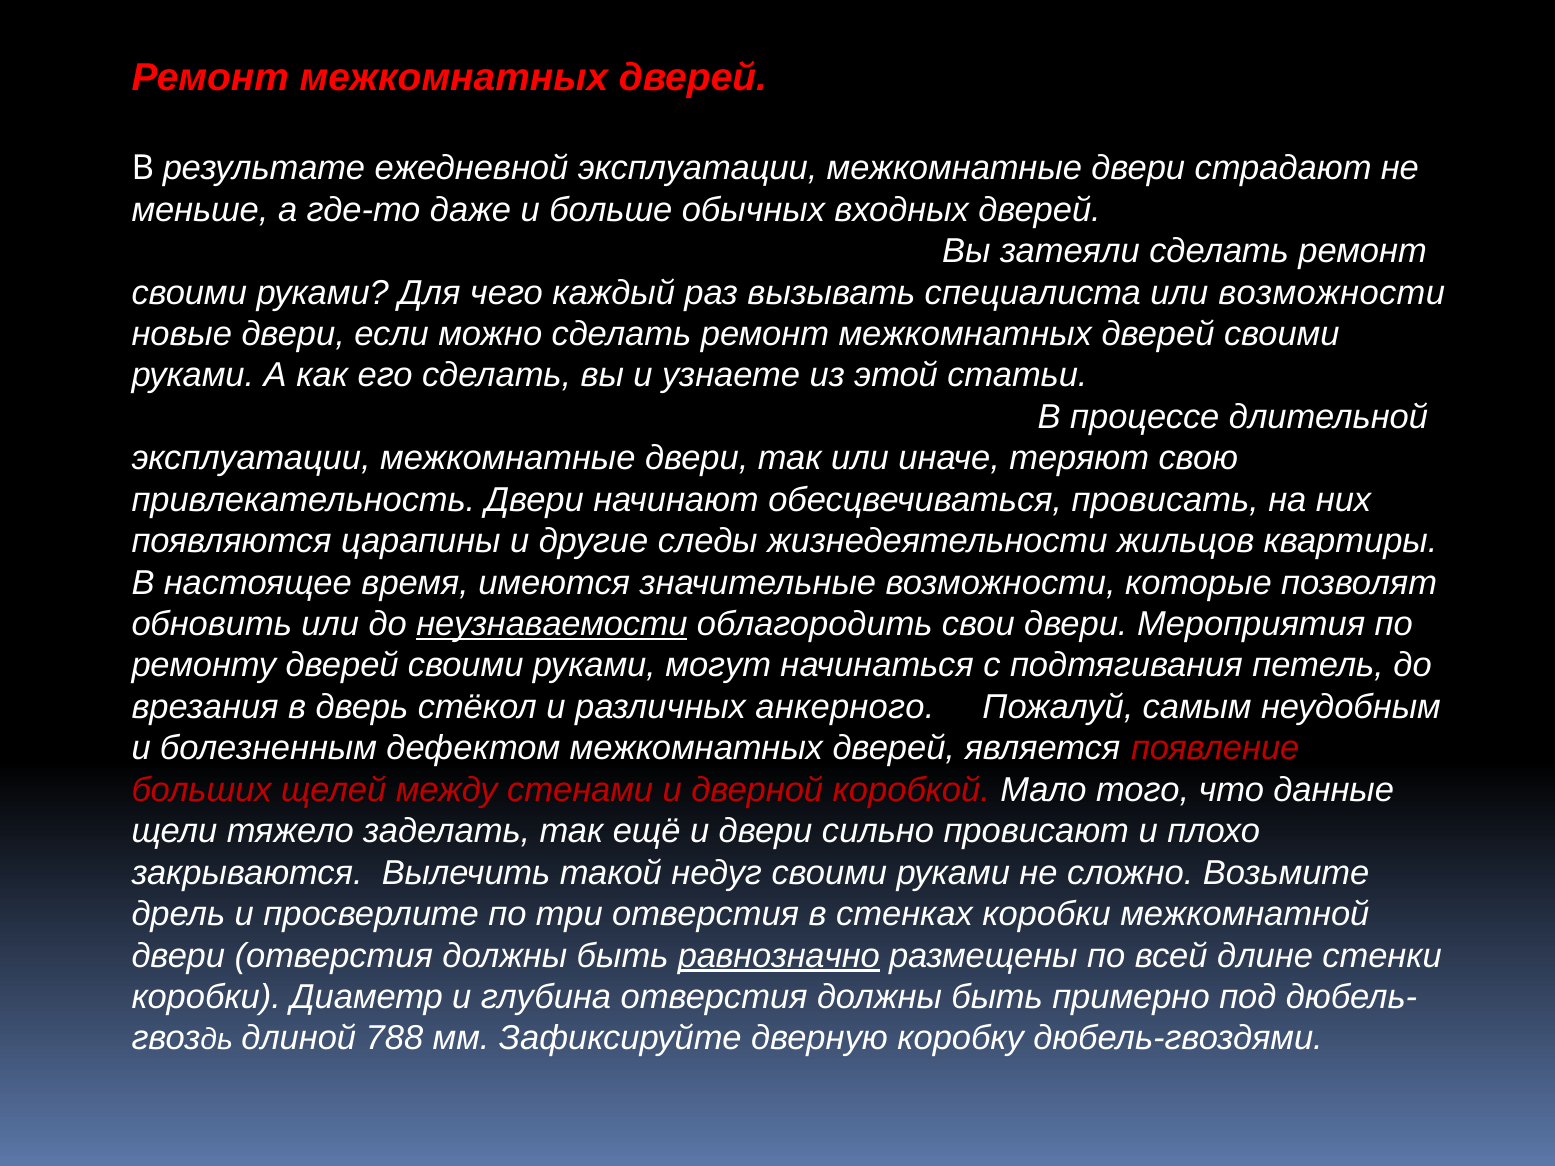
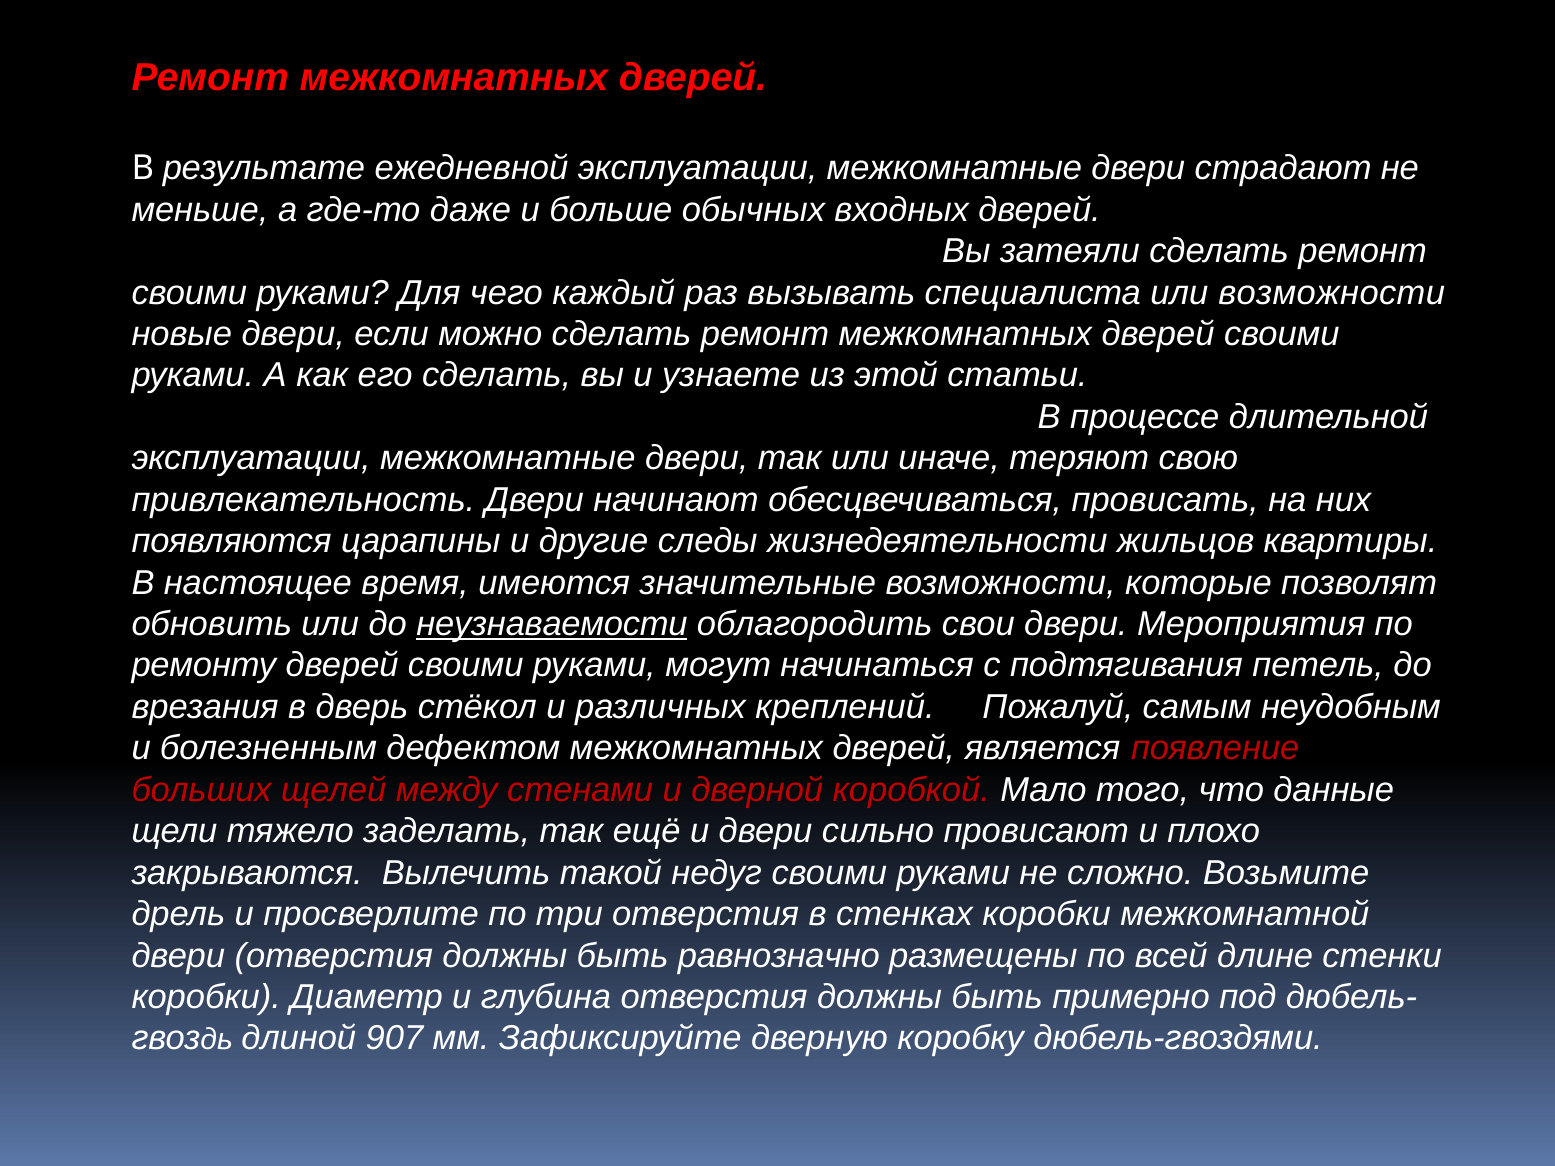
анкерного: анкерного -> креплений (845, 707)
равнозначно underline: present -> none (779, 956)
788: 788 -> 907 (394, 1039)
